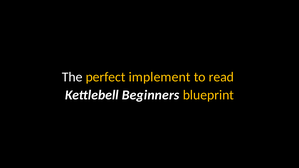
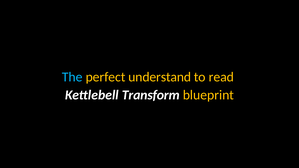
The colour: white -> light blue (72, 77)
implement: implement -> understand (160, 77)
Beginners: Beginners -> Transform (151, 95)
